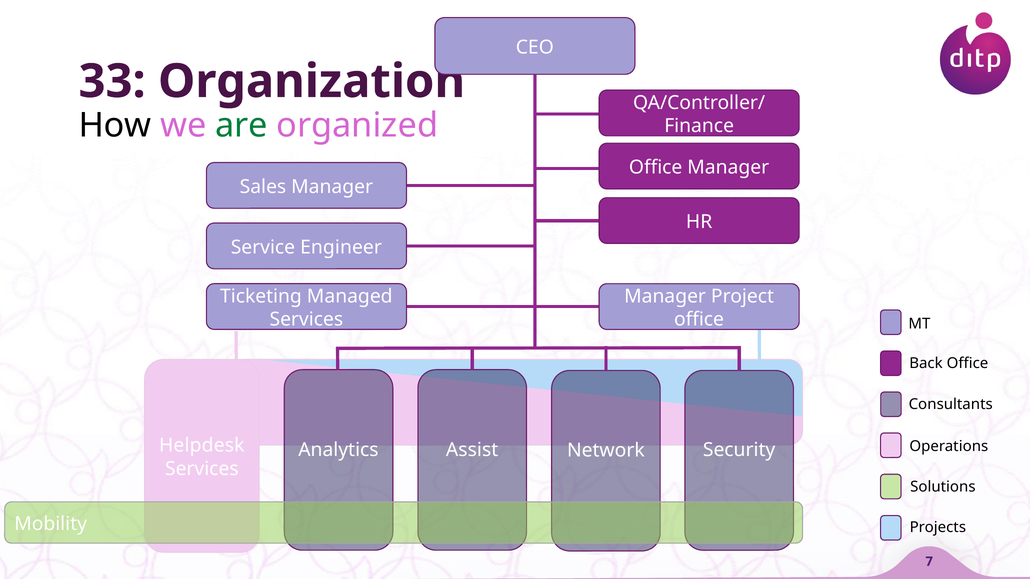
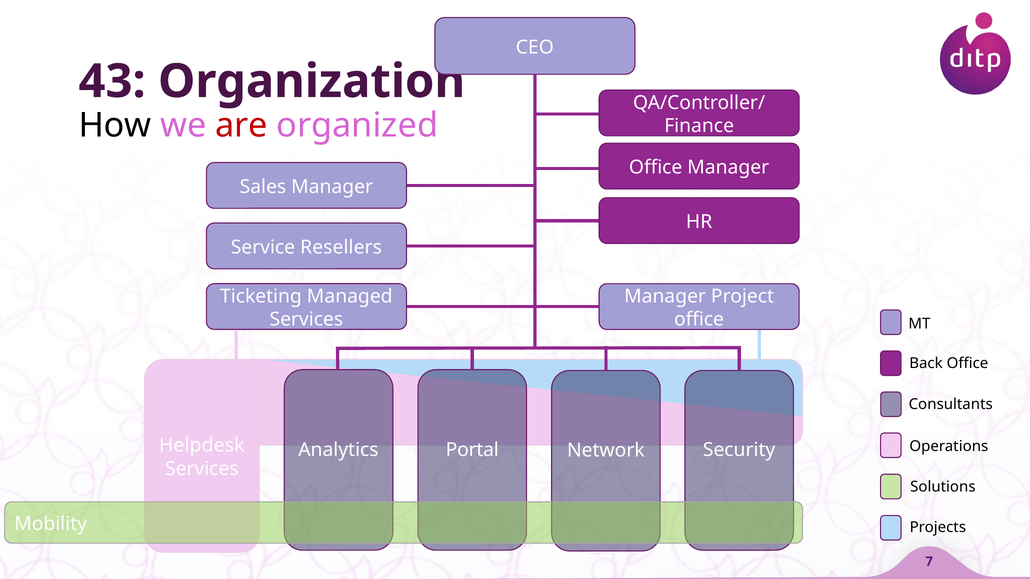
33: 33 -> 43 (112, 82)
are colour: green -> red (241, 126)
Engineer: Engineer -> Resellers (341, 247)
Assist: Assist -> Portal (472, 450)
